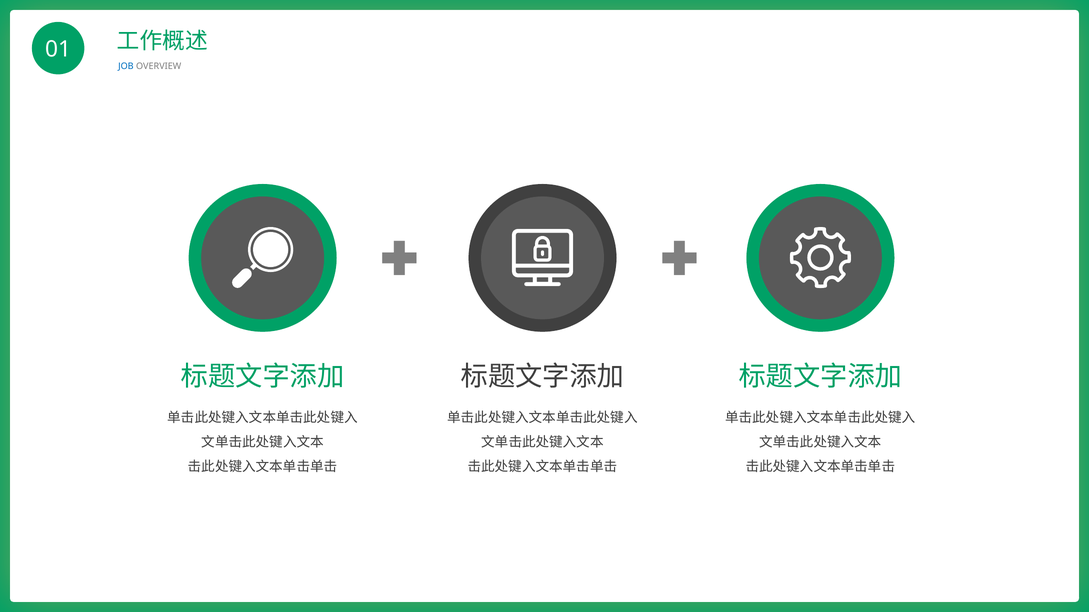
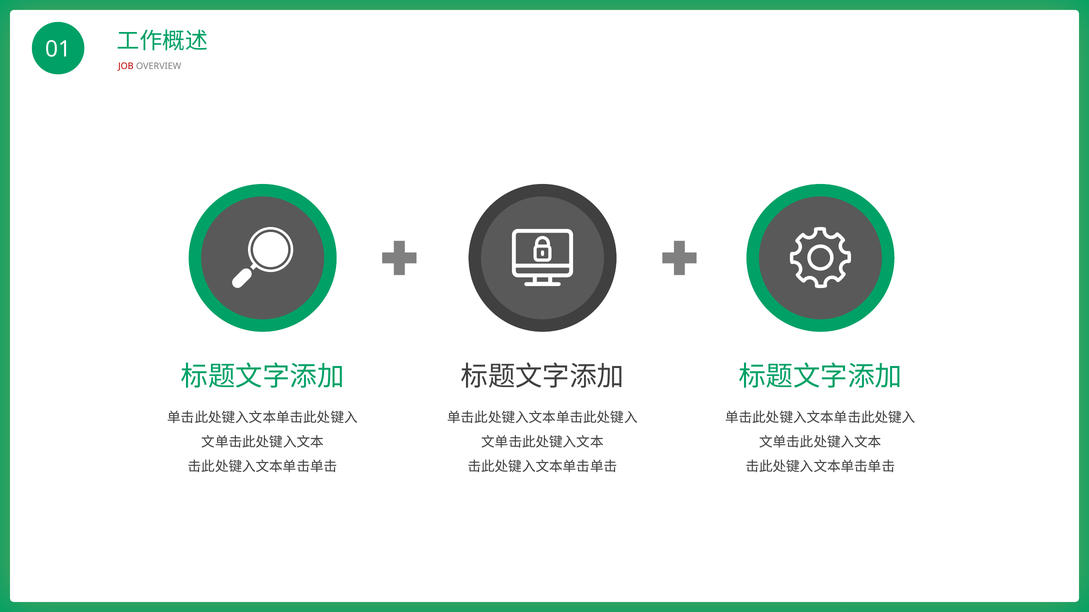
JOB colour: blue -> red (126, 66)
